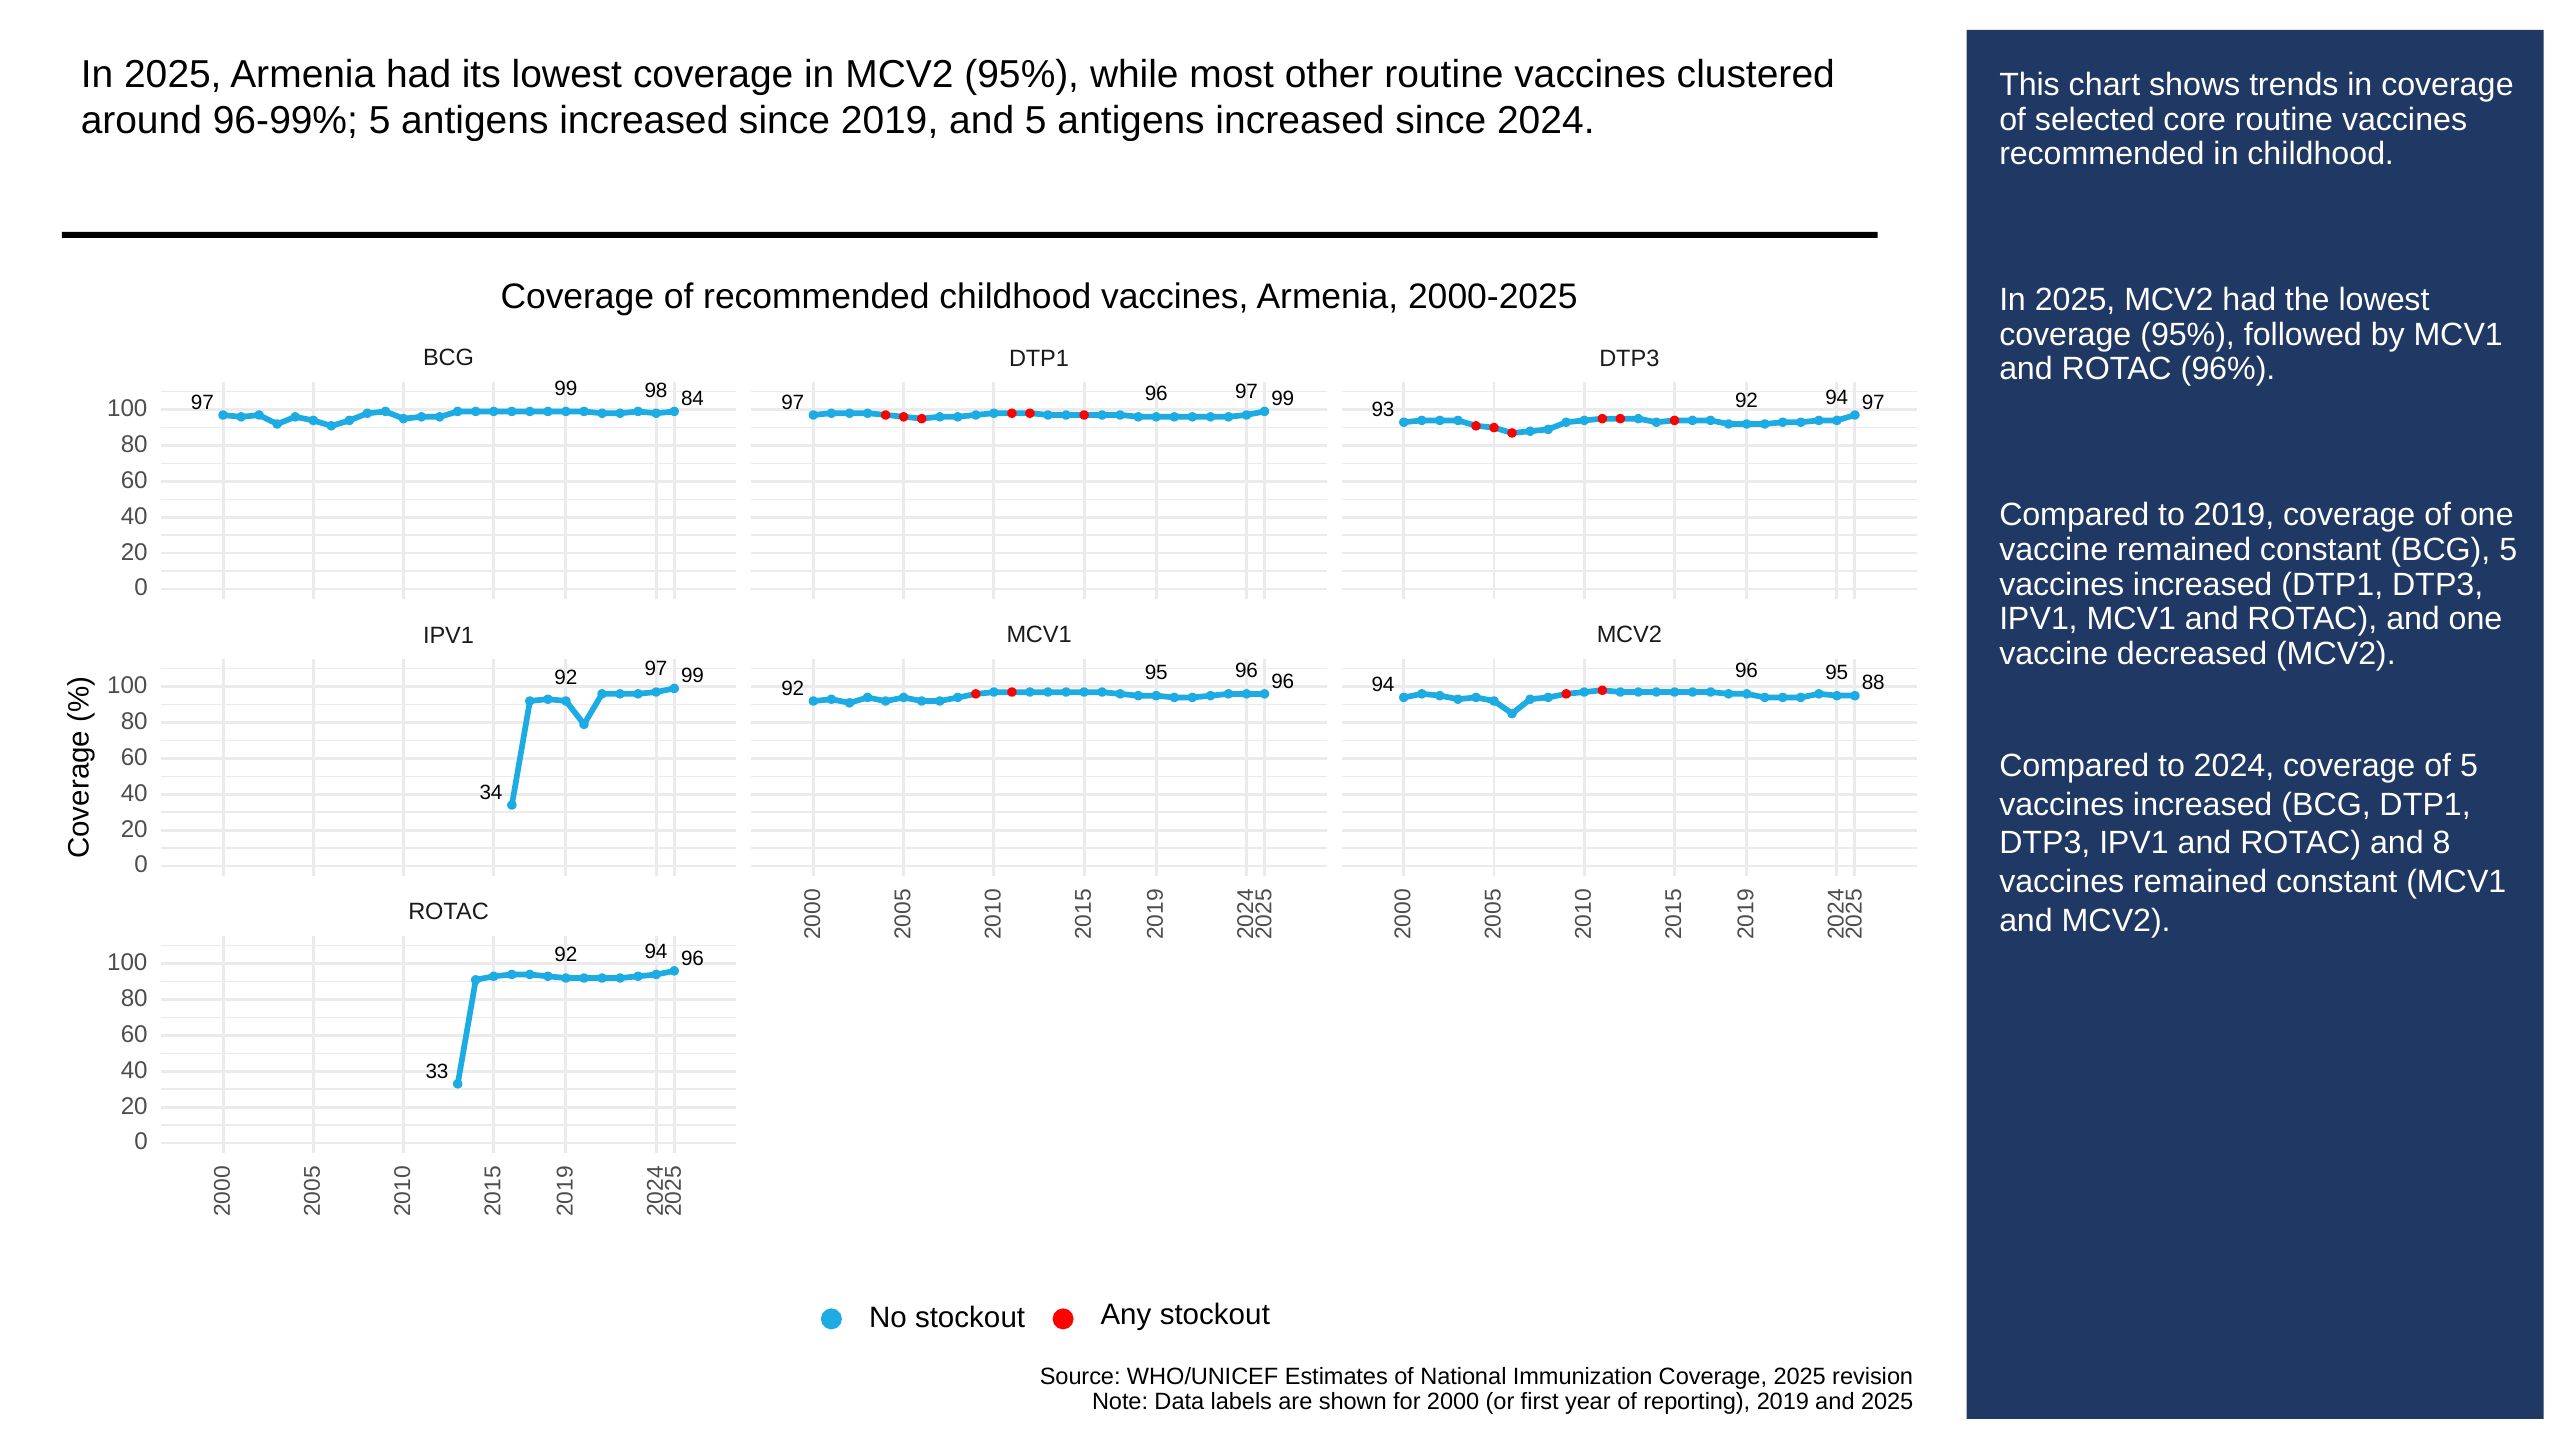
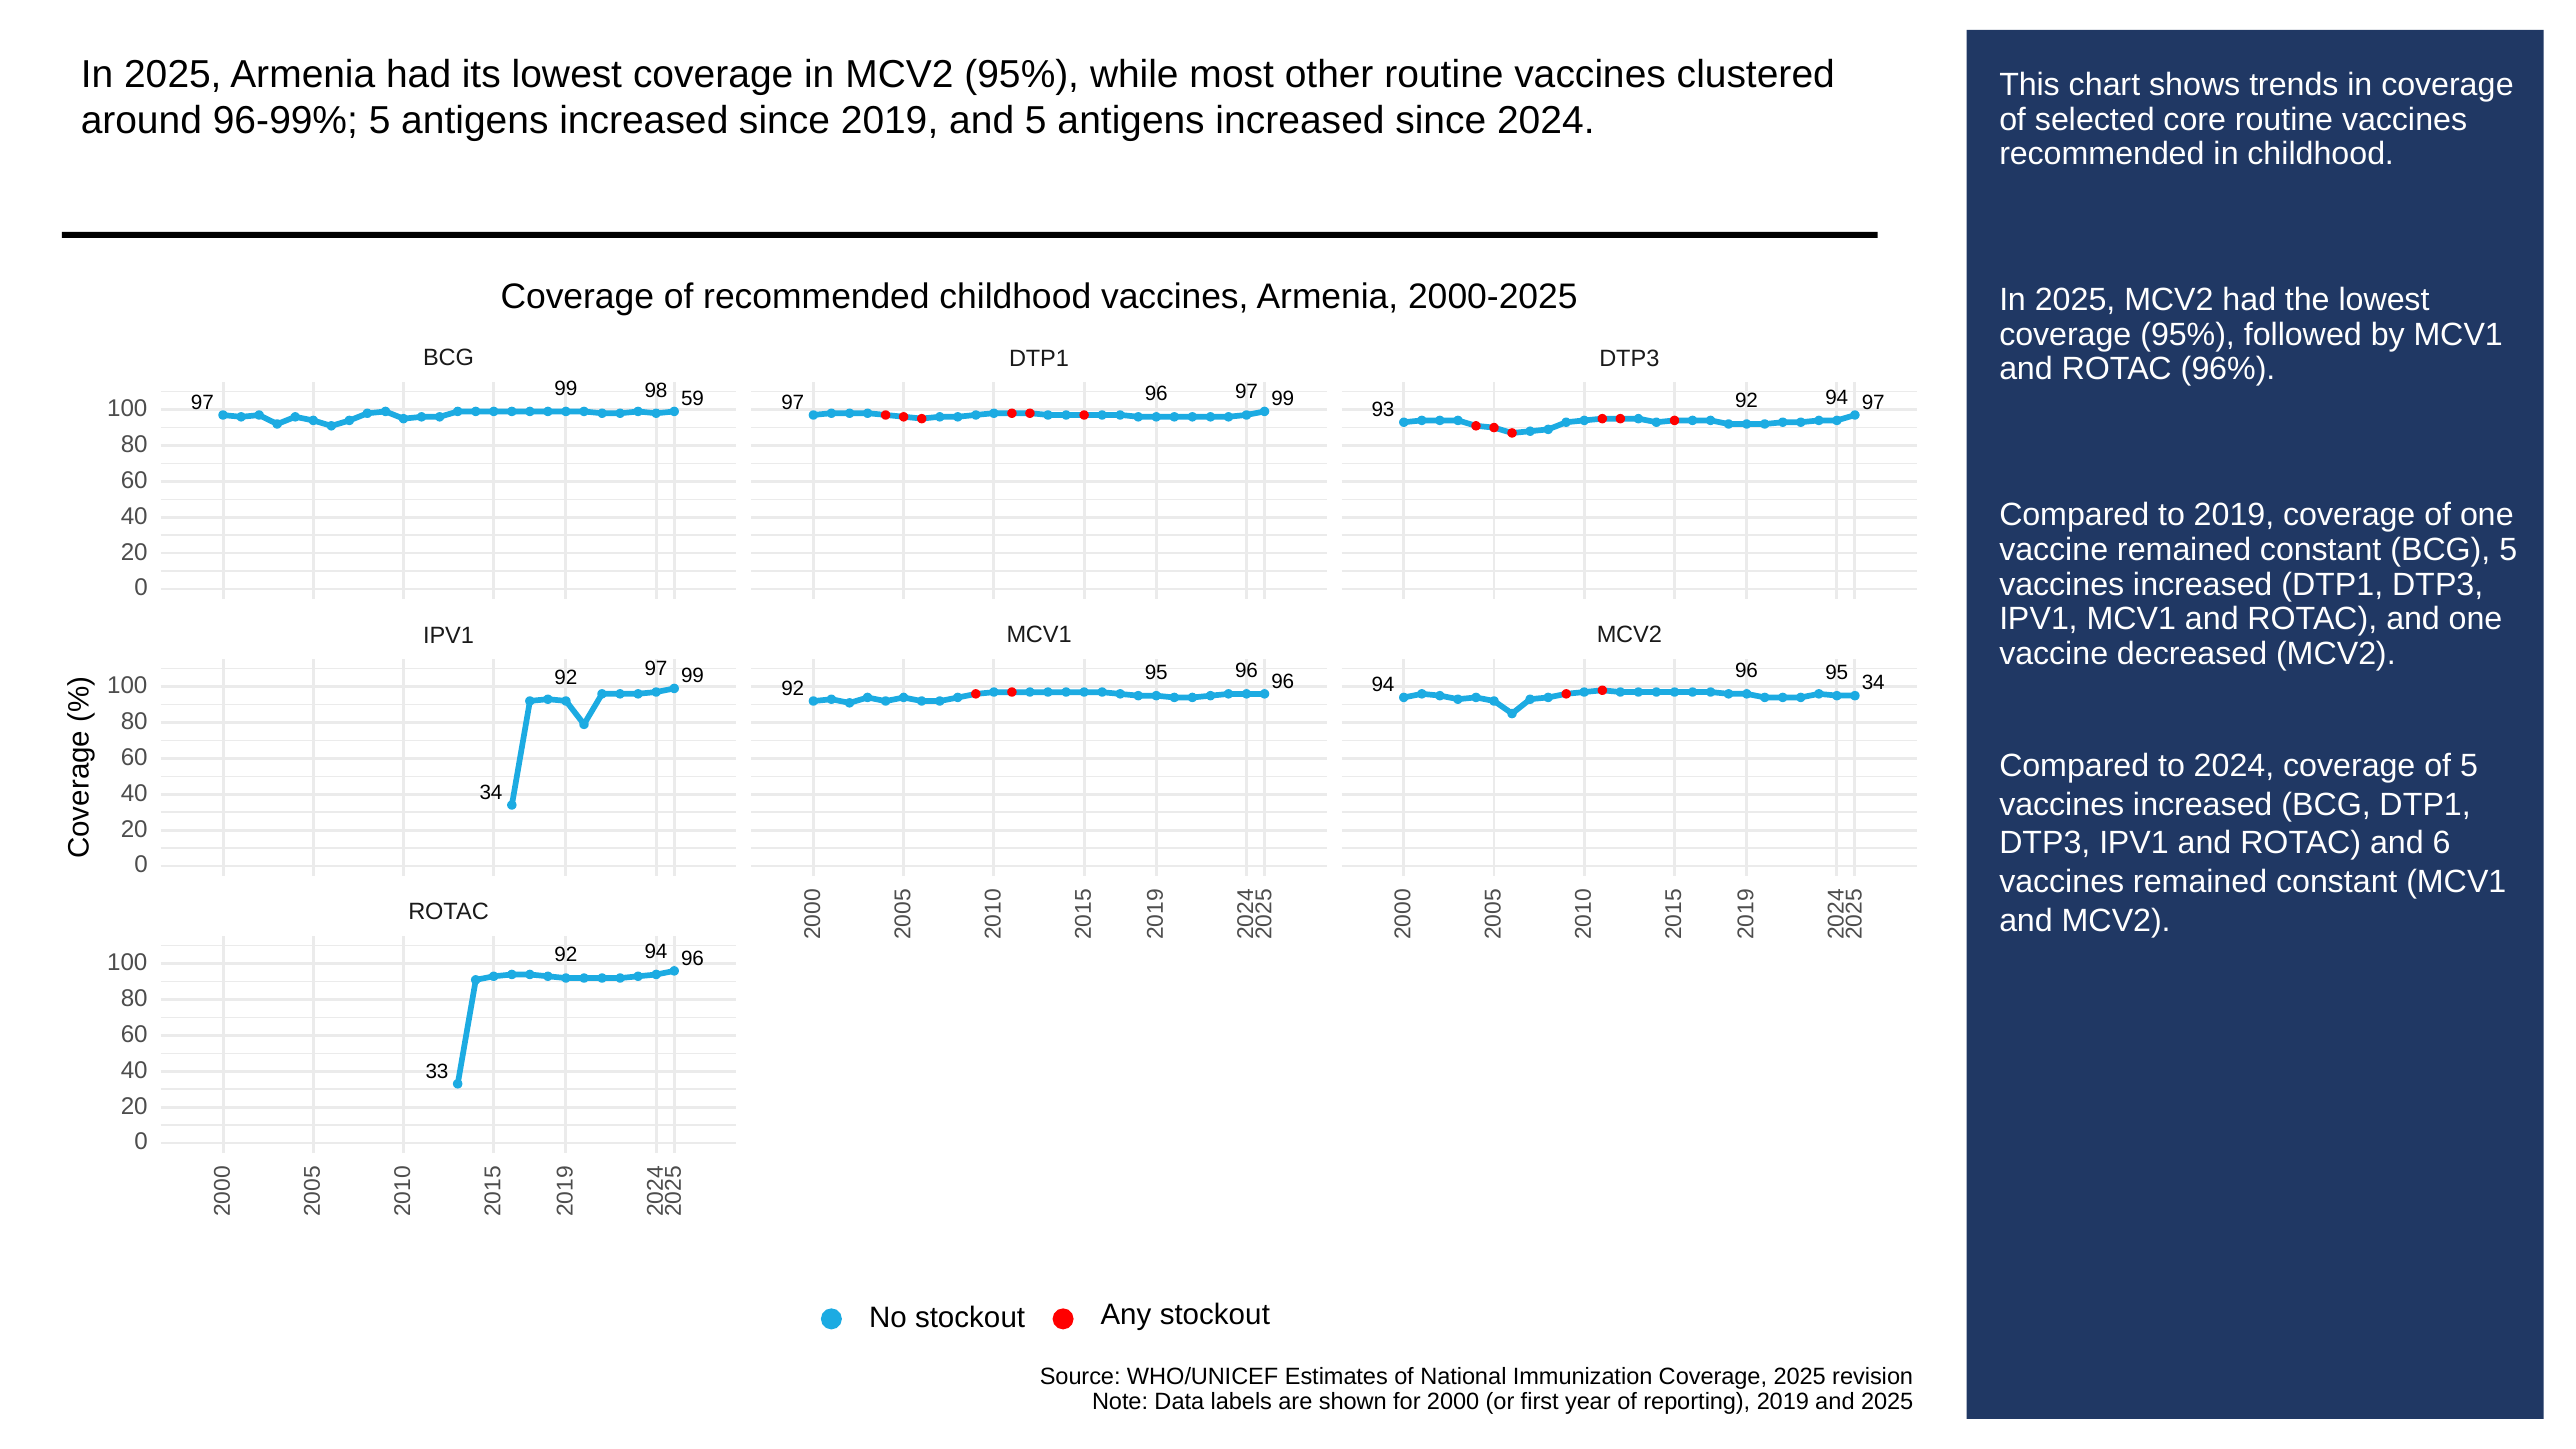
84: 84 -> 59 (693, 399)
94 88: 88 -> 34 (1873, 683)
8: 8 -> 6 (2441, 843)
